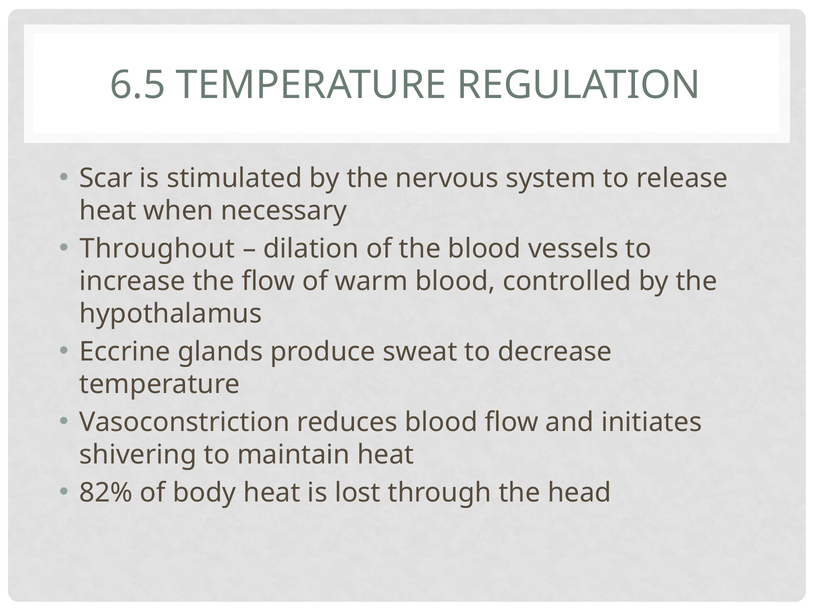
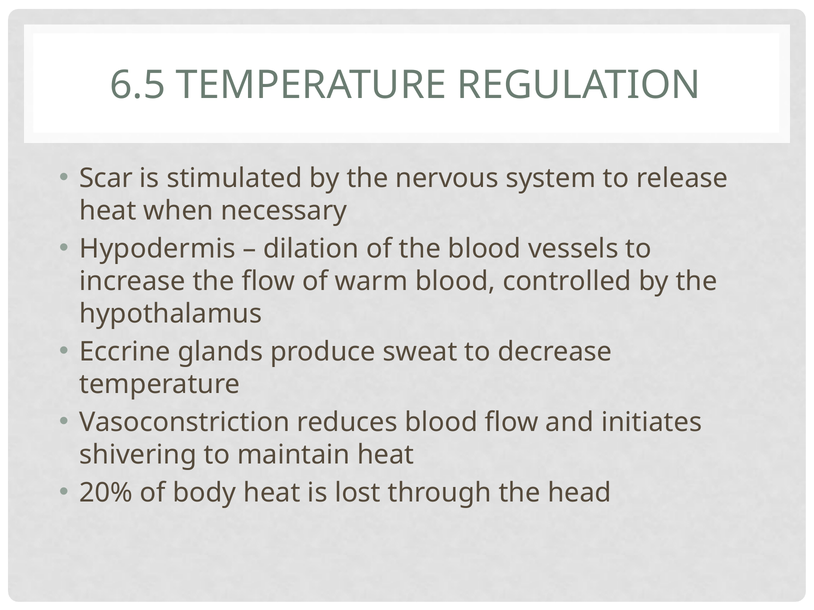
Throughout: Throughout -> Hypodermis (157, 249)
82%: 82% -> 20% (106, 493)
